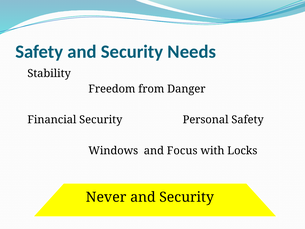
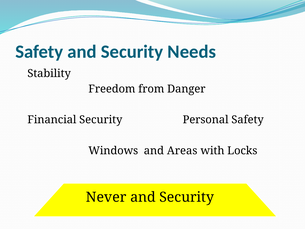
Focus: Focus -> Areas (182, 150)
